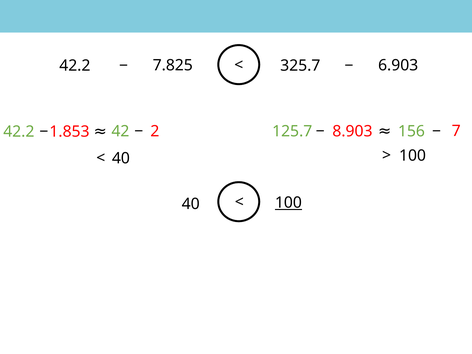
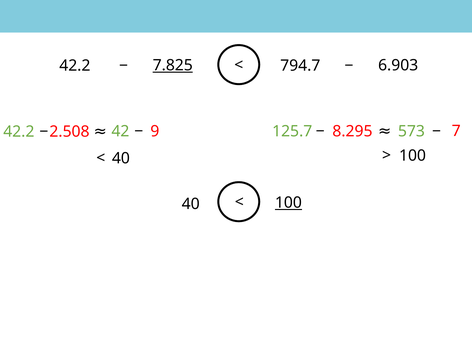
7.825 underline: none -> present (173, 65)
325.7: 325.7 -> 794.7 (300, 66)
8.903: 8.903 -> 8.295 (352, 131)
156: 156 -> 573 (411, 131)
1.853: 1.853 -> 2.508 (69, 132)
2: 2 -> 9 (155, 131)
